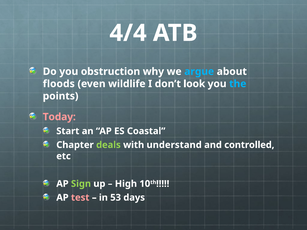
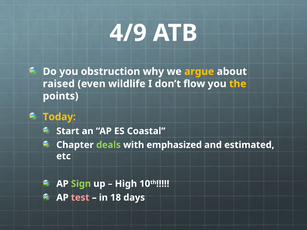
4/4: 4/4 -> 4/9 (128, 33)
argue colour: light blue -> yellow (199, 72)
floods: floods -> raised (59, 84)
look: look -> flow (194, 84)
the colour: light blue -> yellow (238, 84)
Today colour: pink -> yellow (59, 117)
understand: understand -> emphasized (174, 145)
controlled: controlled -> estimated (249, 145)
53: 53 -> 18 (116, 198)
